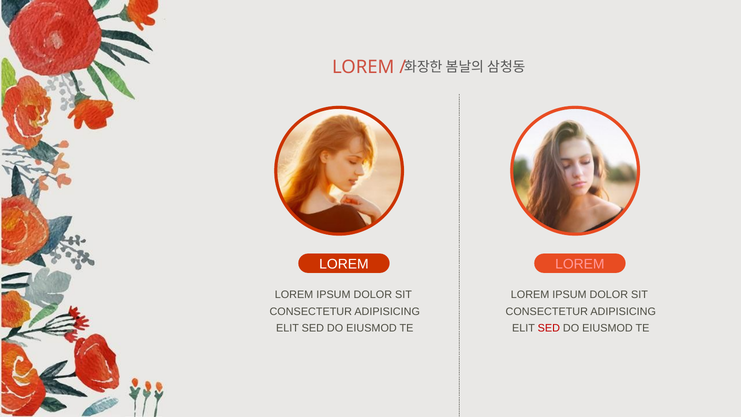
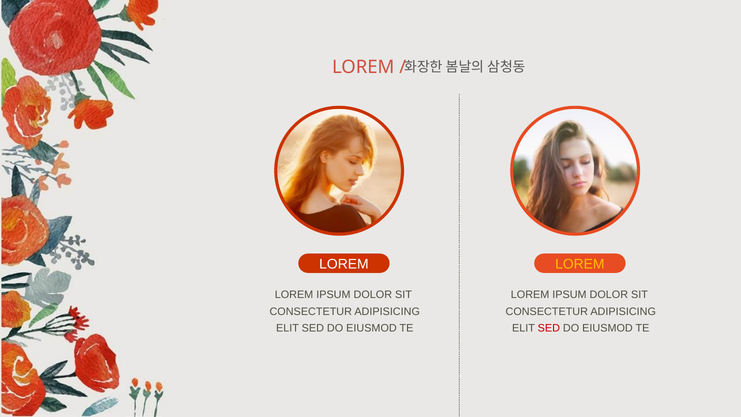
LOREM colour: pink -> yellow (580, 264)
